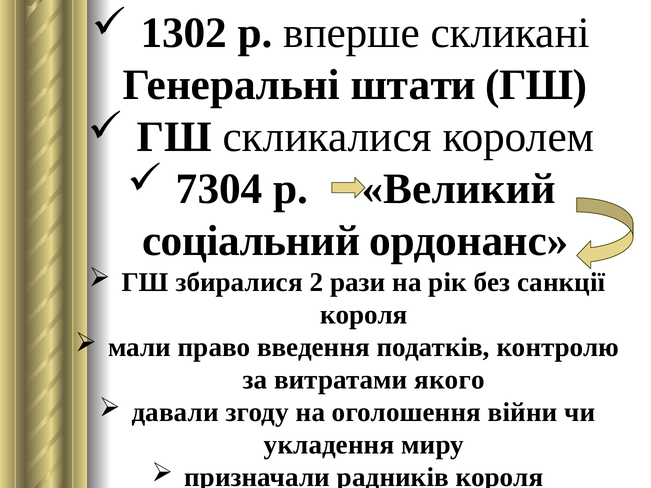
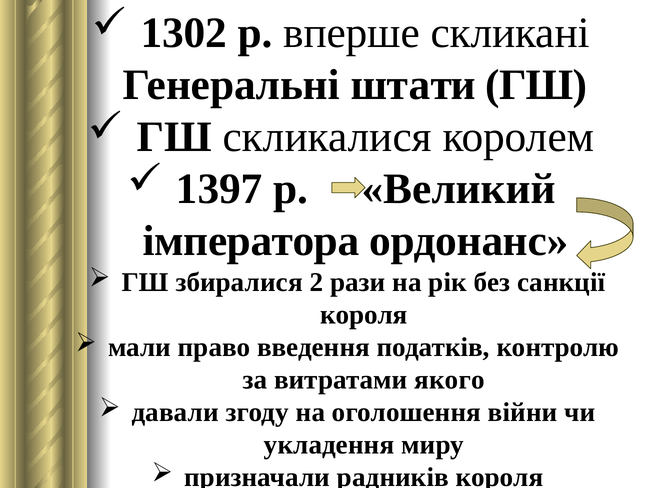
7304: 7304 -> 1397 (219, 189)
соціальний: соціальний -> імператора (251, 241)
